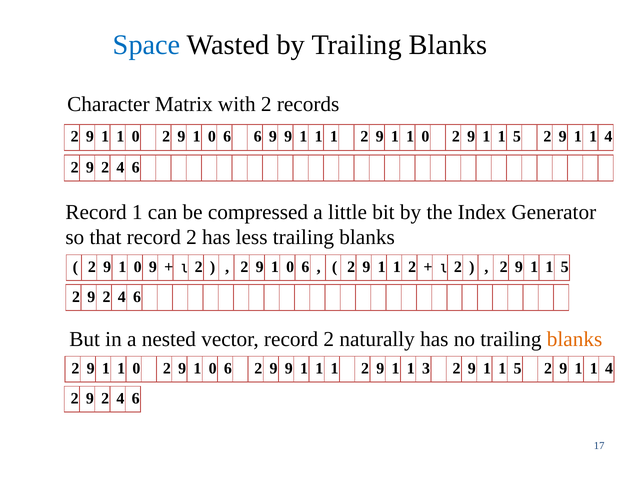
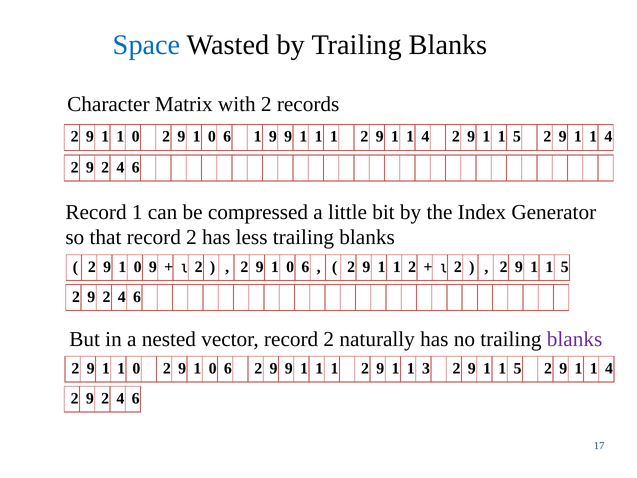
6 6: 6 -> 1 (258, 137)
0: 0 -> 4 (425, 137)
blanks colour: orange -> purple (575, 339)
